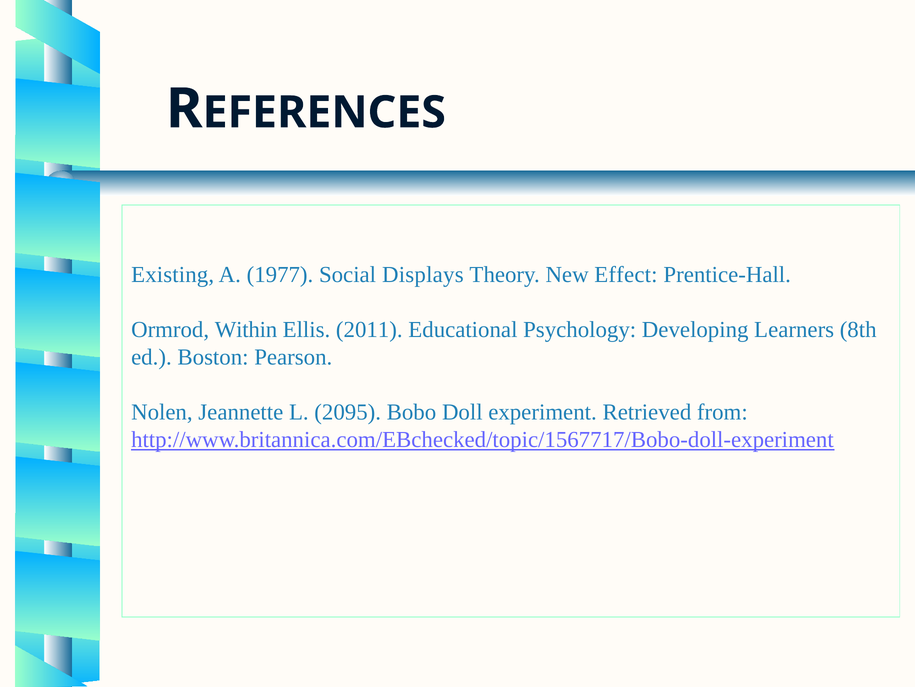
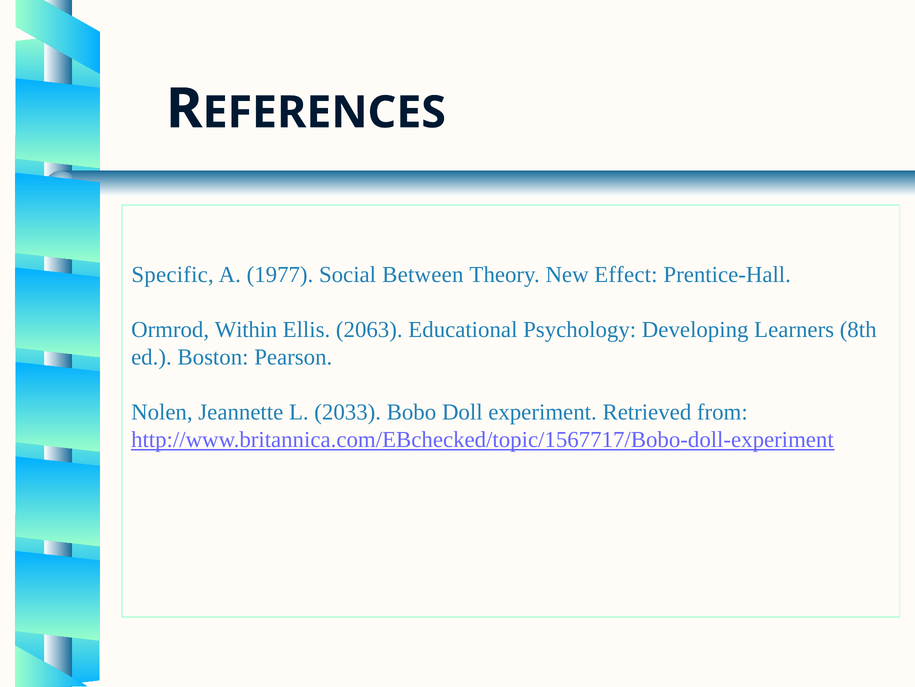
Existing: Existing -> Specific (173, 274)
Displays: Displays -> Between (423, 274)
2011: 2011 -> 2063 (369, 329)
2095: 2095 -> 2033 (348, 412)
